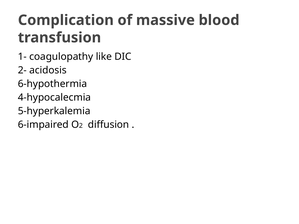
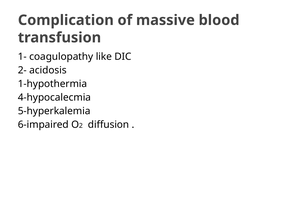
6-hypothermia: 6-hypothermia -> 1-hypothermia (53, 84)
